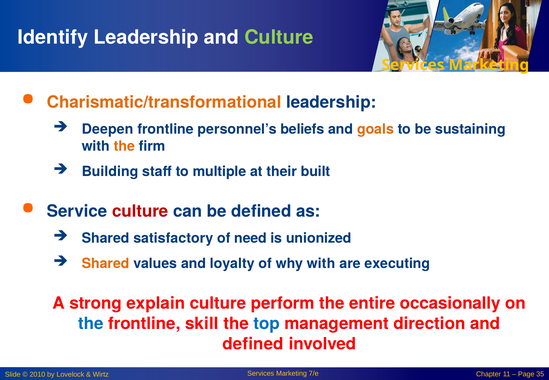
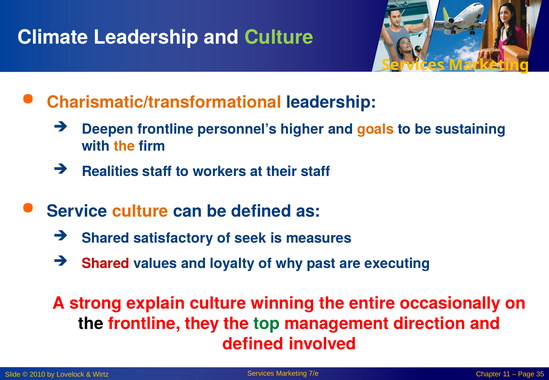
Identify: Identify -> Climate (53, 37)
beliefs: beliefs -> higher (302, 129)
Building: Building -> Realities (110, 171)
multiple: multiple -> workers (220, 171)
their built: built -> staff (316, 171)
culture colour: red -> orange (140, 211)
need: need -> seek (250, 238)
unionized: unionized -> measures (319, 238)
Shared colour: orange -> red (106, 264)
why with: with -> past (321, 264)
perform: perform -> winning (283, 303)
the colour: blue -> black (91, 324)
skill: skill -> they (202, 324)
top colour: blue -> green (267, 324)
